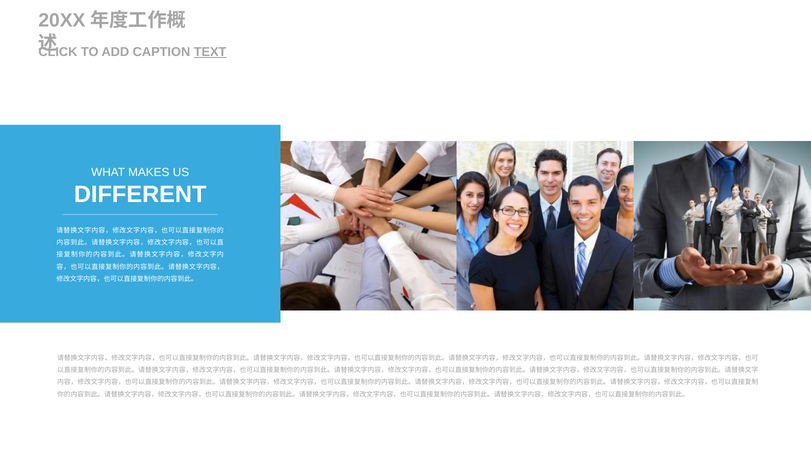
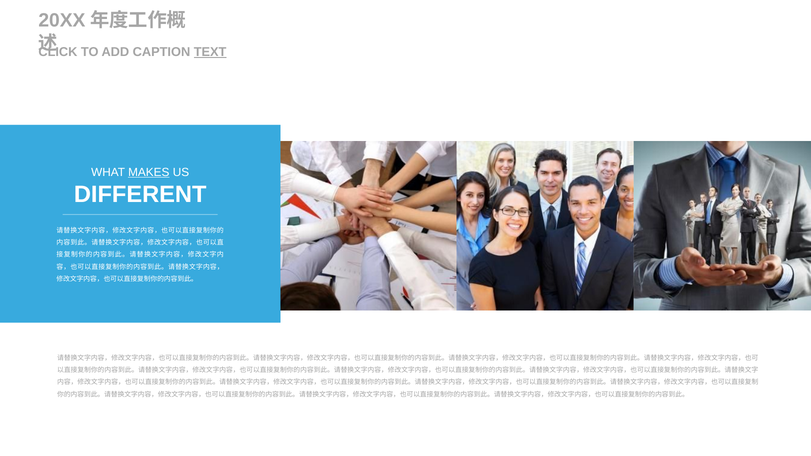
MAKES underline: none -> present (149, 172)
